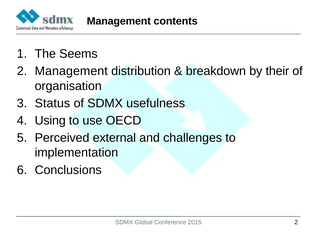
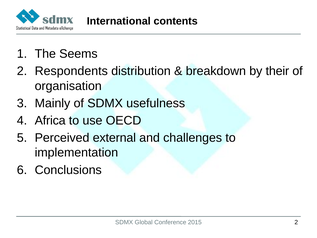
Management: Management -> International (119, 21)
2 Management: Management -> Respondents (71, 71)
Status: Status -> Mainly (52, 103)
Using: Using -> Africa (50, 120)
